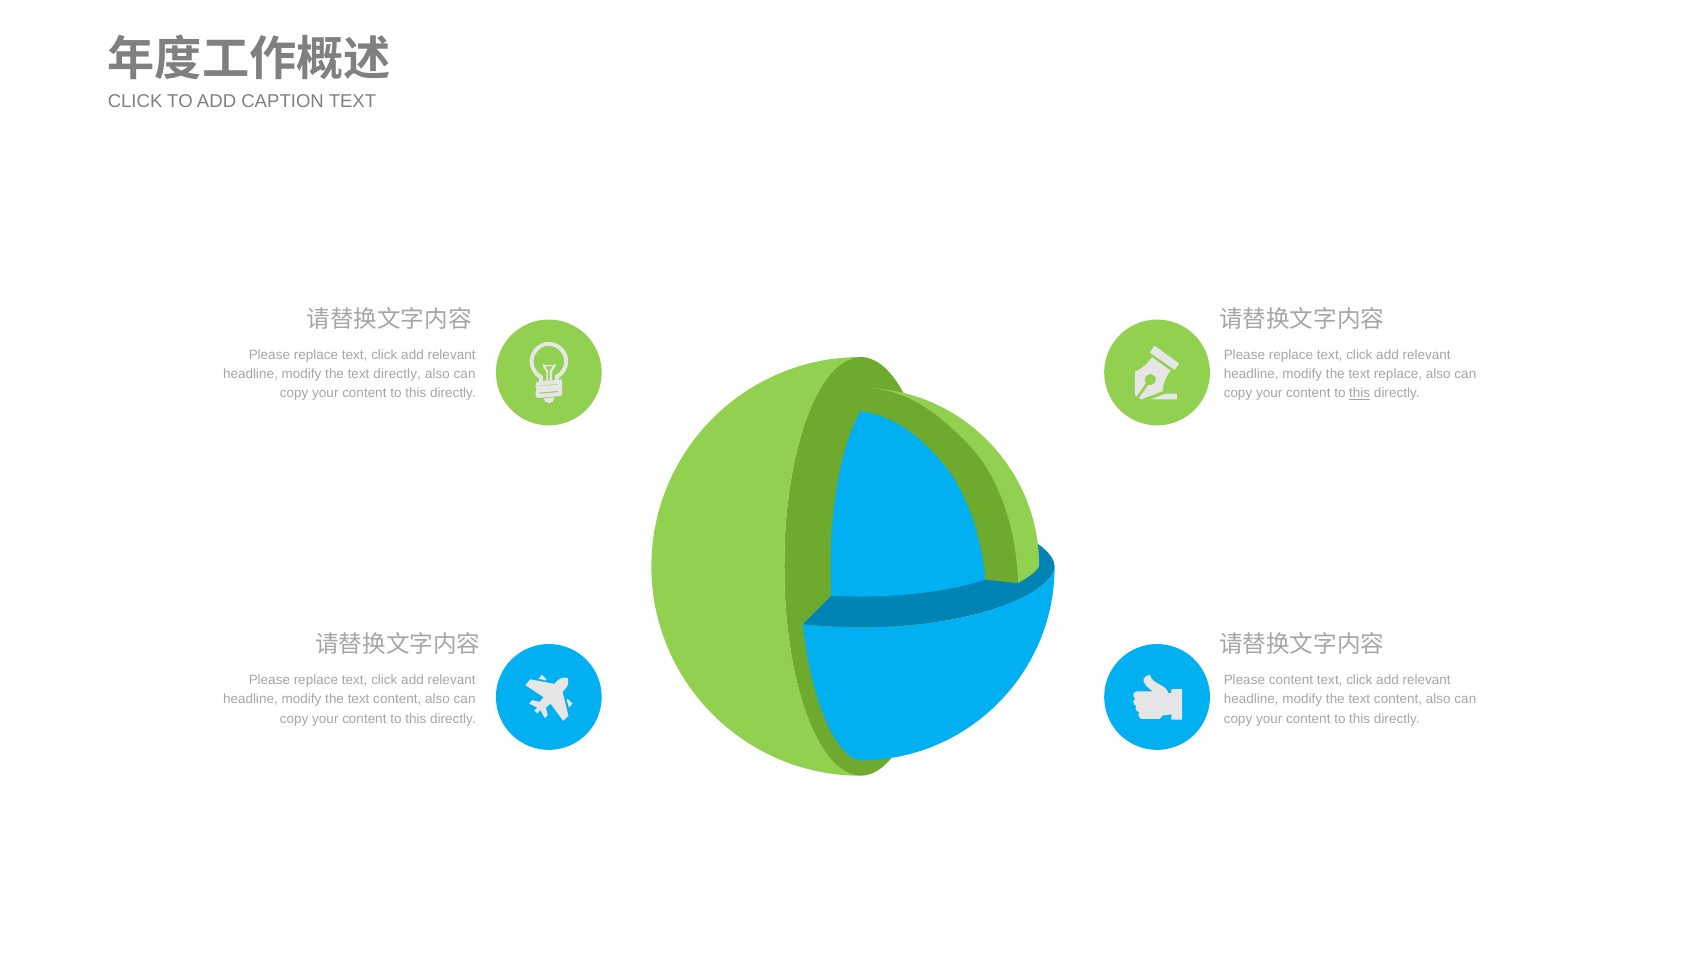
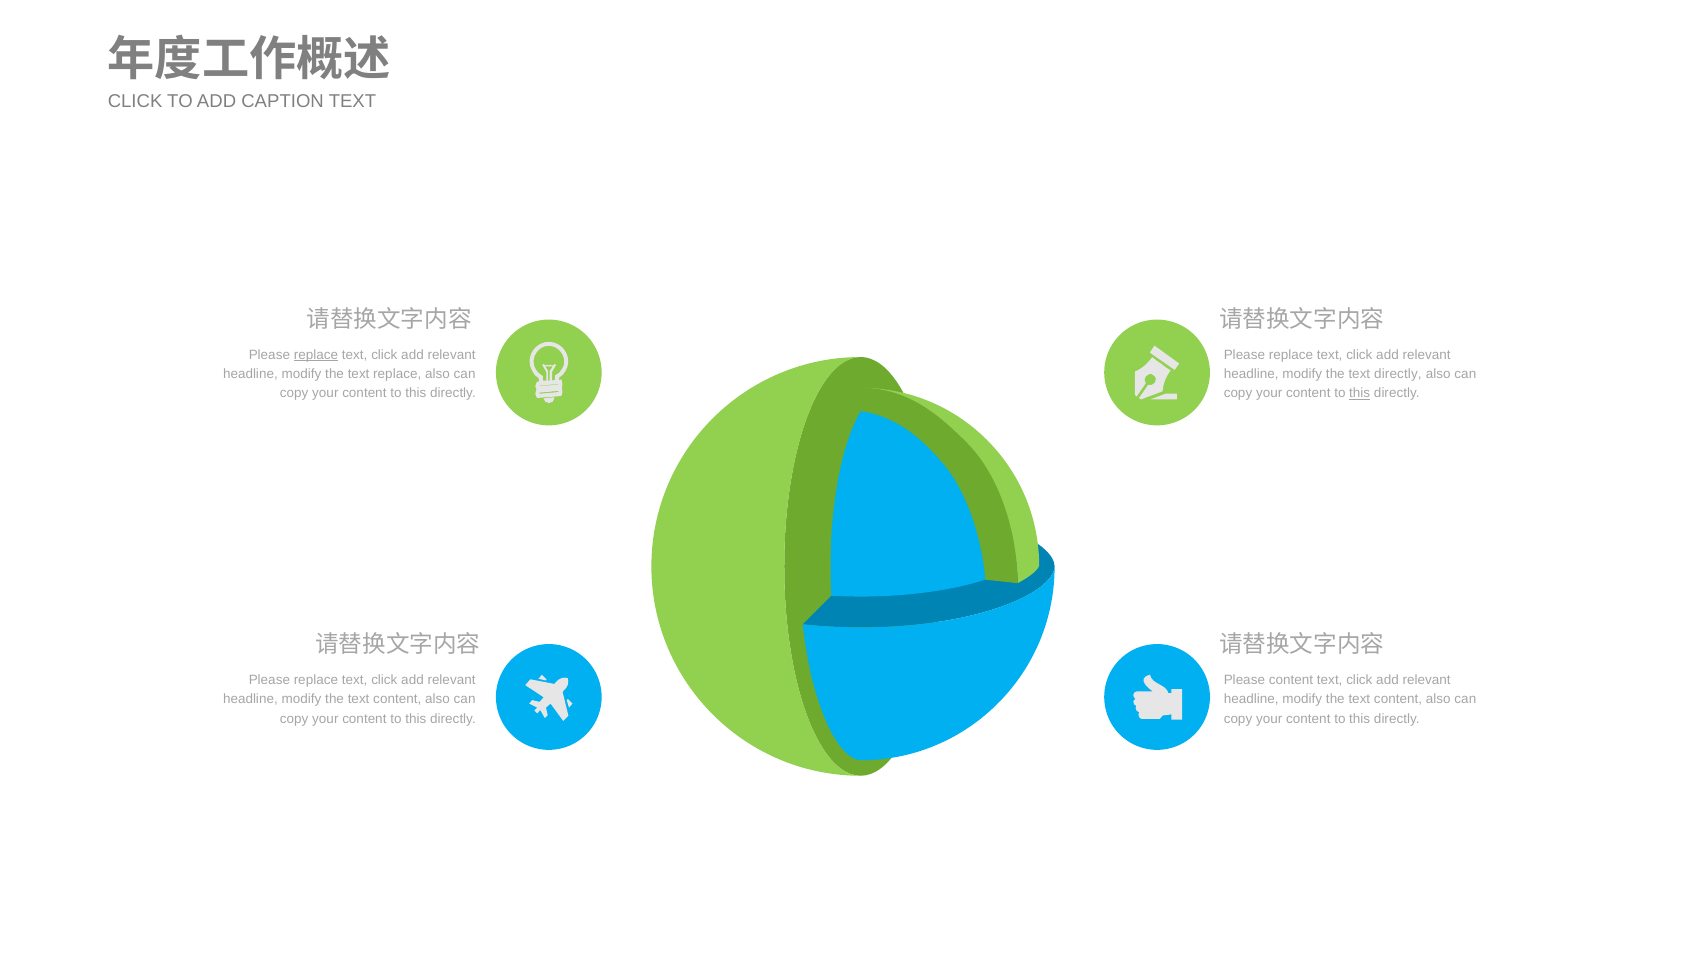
replace underline: none -> present (316, 355)
text directly: directly -> replace (397, 374)
text replace: replace -> directly (1398, 374)
